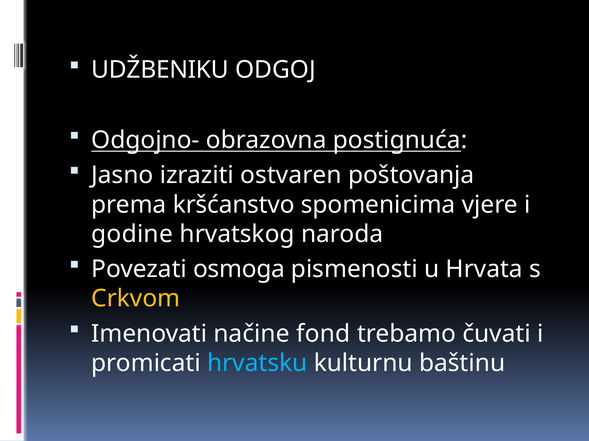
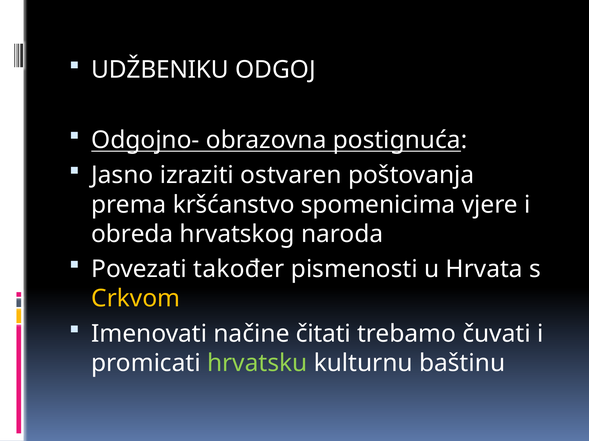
godine: godine -> obreda (132, 234)
osmoga: osmoga -> također (239, 270)
fond: fond -> čitati (323, 334)
hrvatsku colour: light blue -> light green (257, 364)
